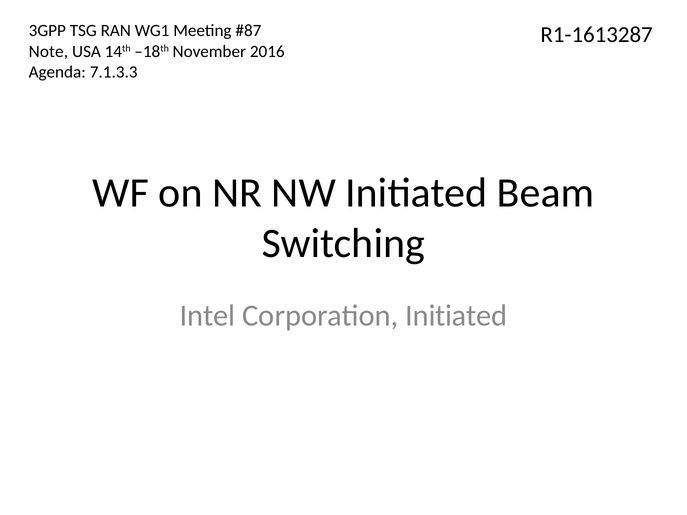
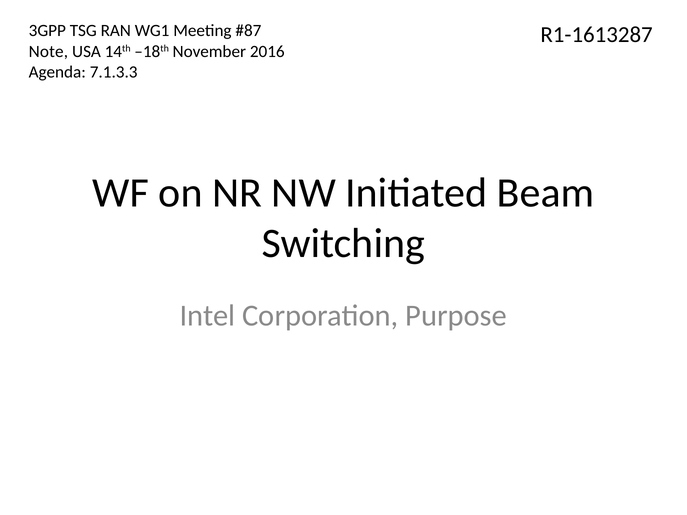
Corporation Initiated: Initiated -> Purpose (456, 316)
